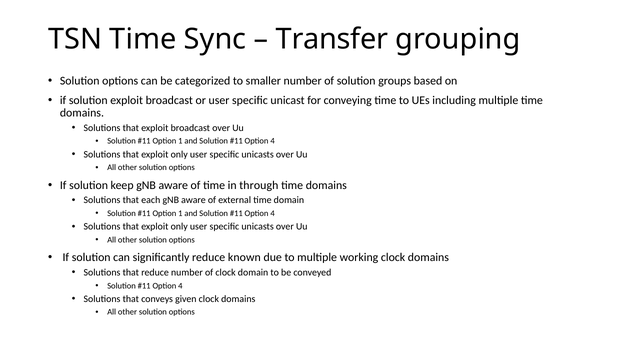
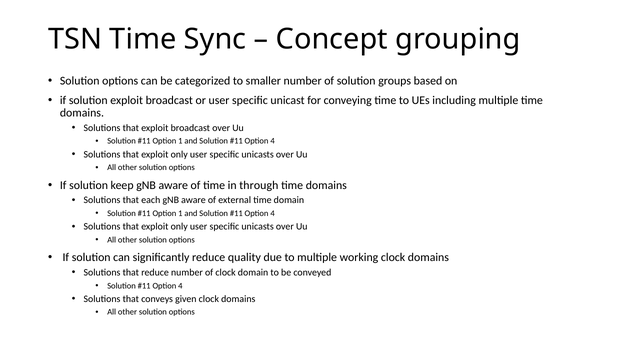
Transfer: Transfer -> Concept (332, 39)
known: known -> quality (244, 257)
